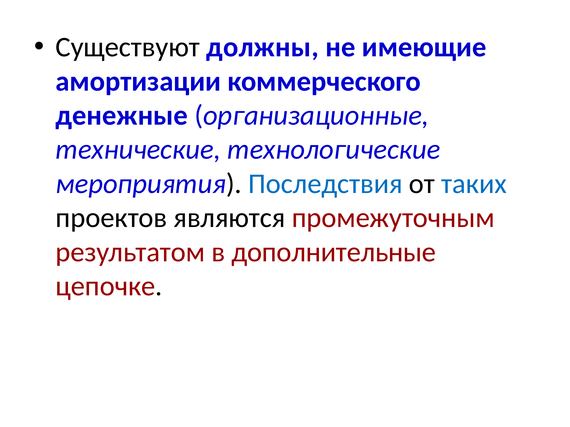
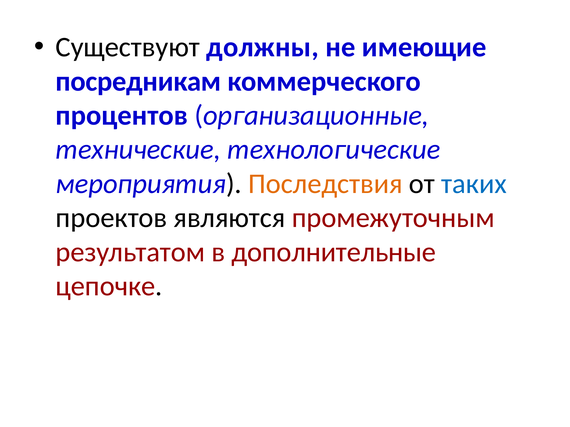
амортизации: амортизации -> посредникам (138, 81)
денежные: денежные -> процентов (122, 116)
Последствия colour: blue -> orange (325, 184)
